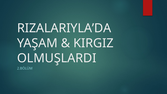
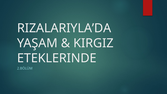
OLMUŞLARDI: OLMUŞLARDI -> ETEKLERINDE (57, 58)
